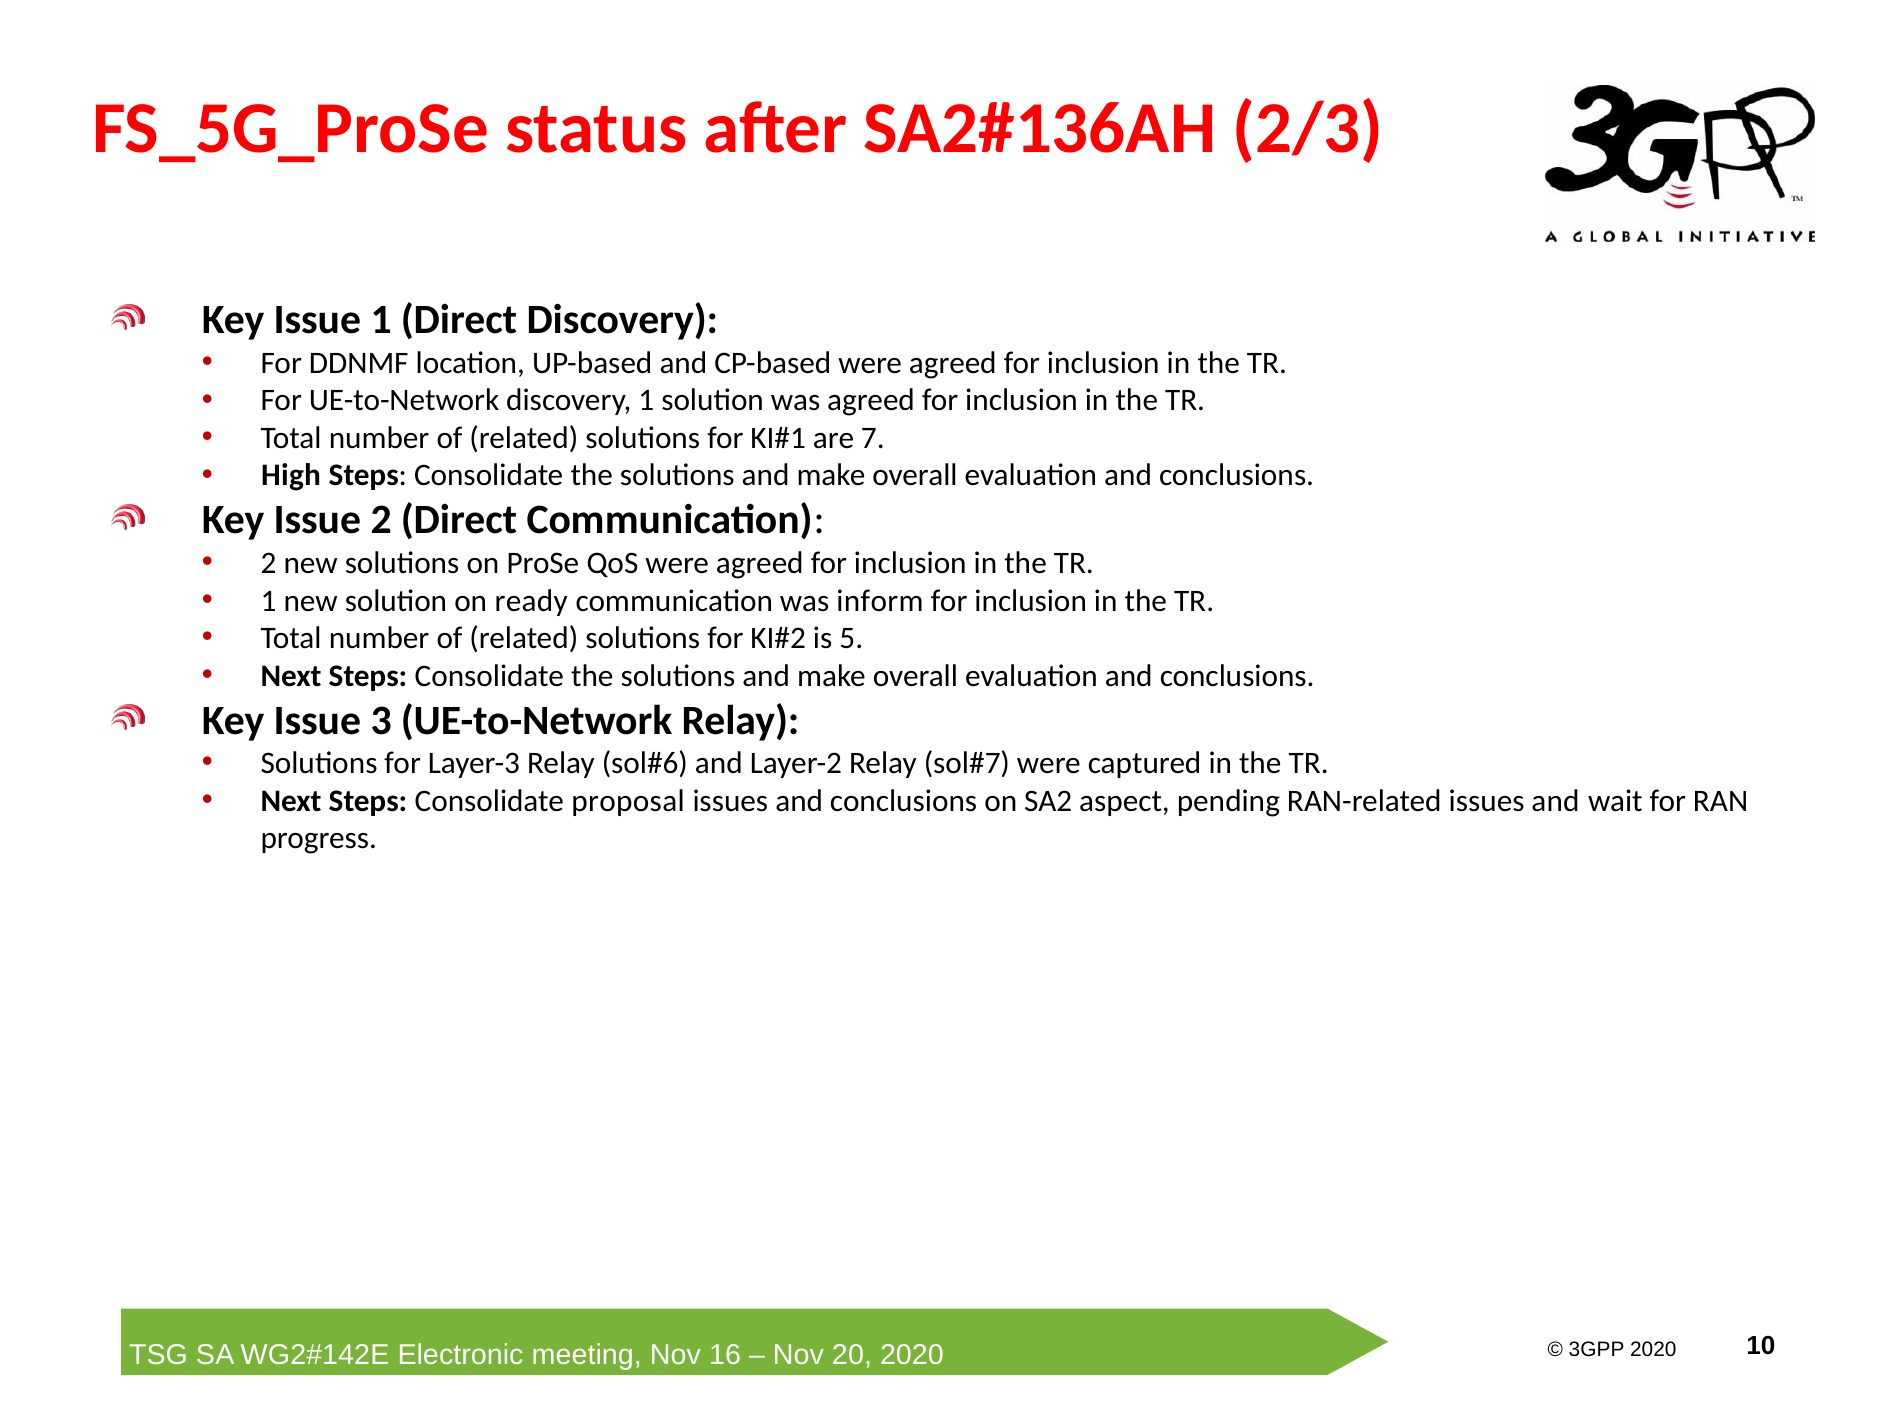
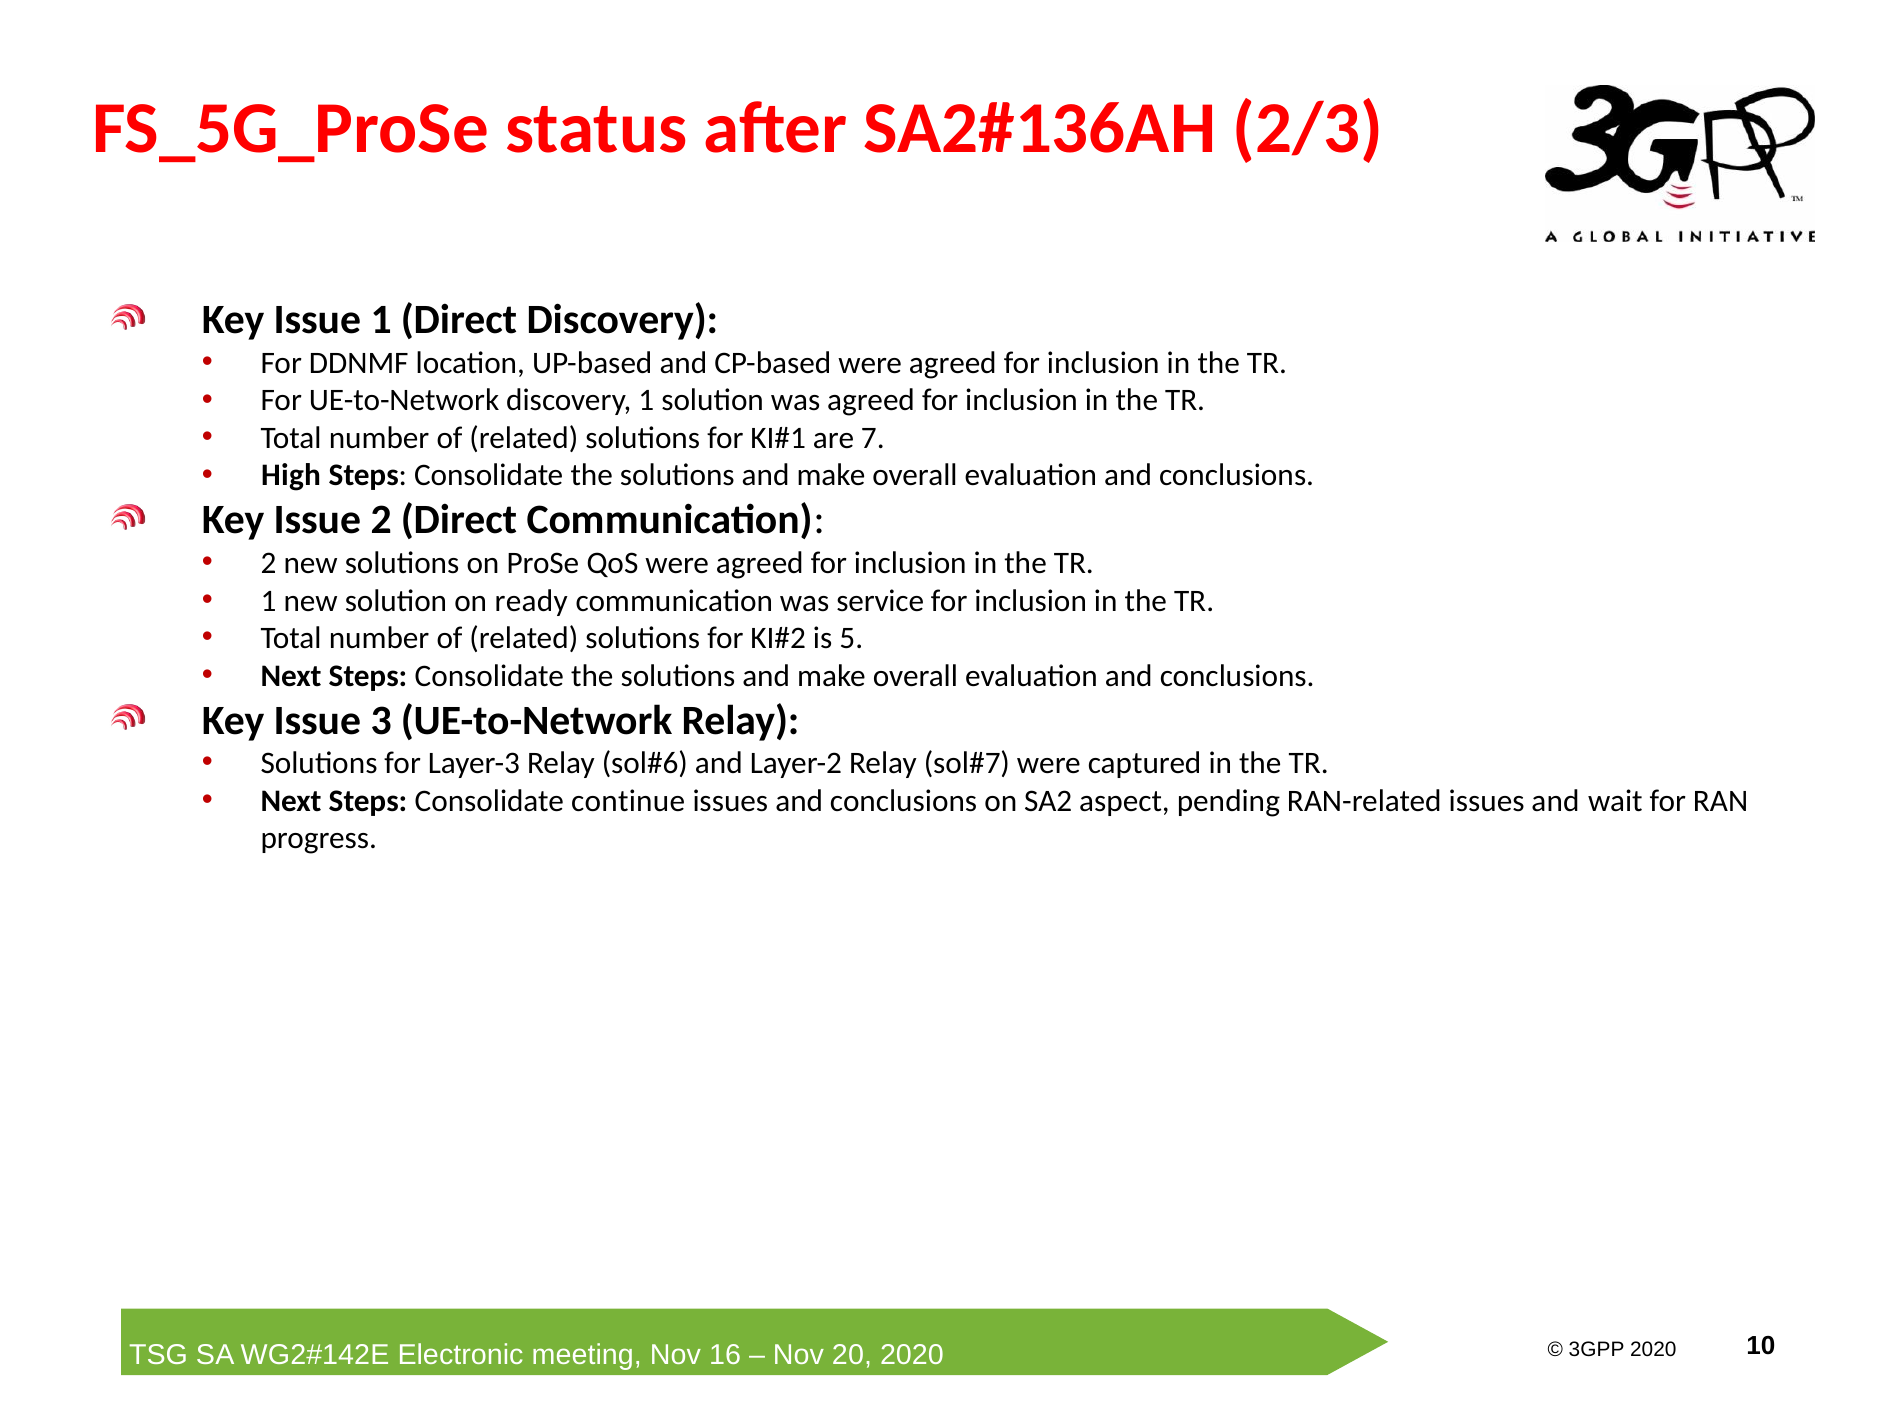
inform: inform -> service (880, 601)
proposal: proposal -> continue (628, 801)
